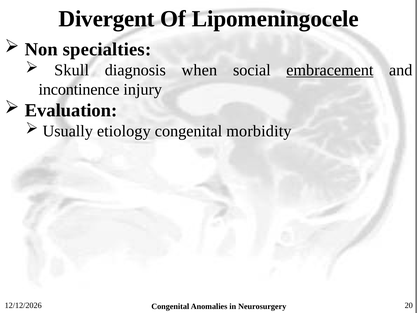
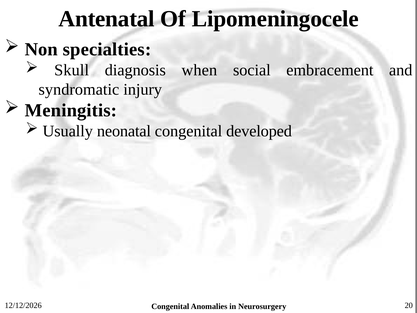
Divergent: Divergent -> Antenatal (107, 19)
embracement underline: present -> none (330, 70)
incontinence: incontinence -> syndromatic (79, 89)
Evaluation: Evaluation -> Meningitis (71, 110)
etiology: etiology -> neonatal (124, 131)
morbidity: morbidity -> developed (259, 131)
